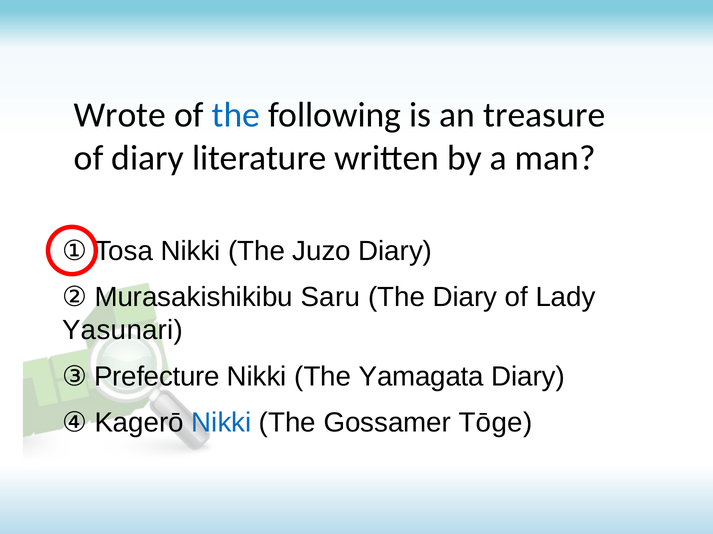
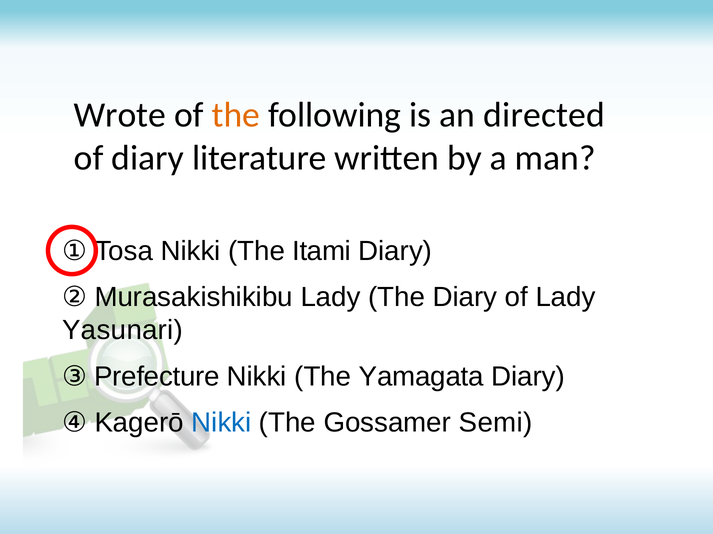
the colour: blue -> orange (236, 115)
treasure: treasure -> directed (544, 115)
Juzo: Juzo -> Itami (322, 251)
Murasakishikibu Saru: Saru -> Lady (331, 297)
Tōge: Tōge -> Semi (496, 423)
